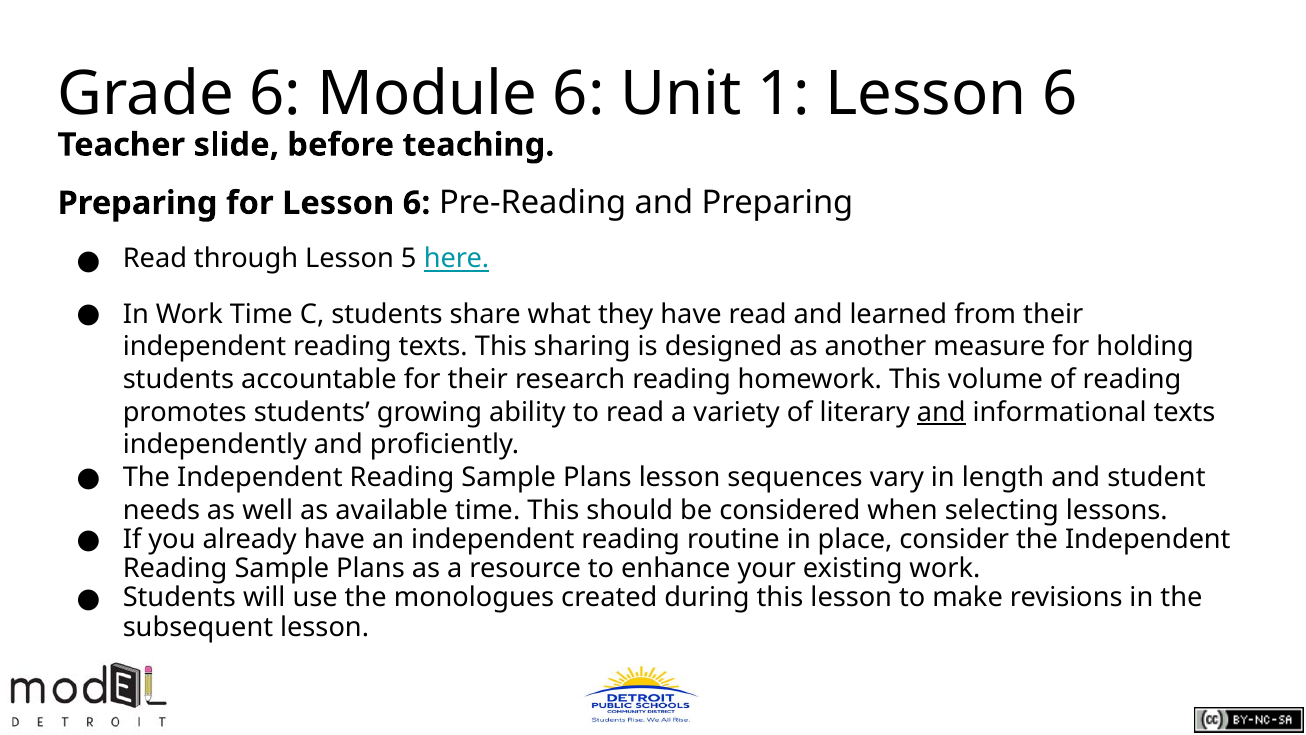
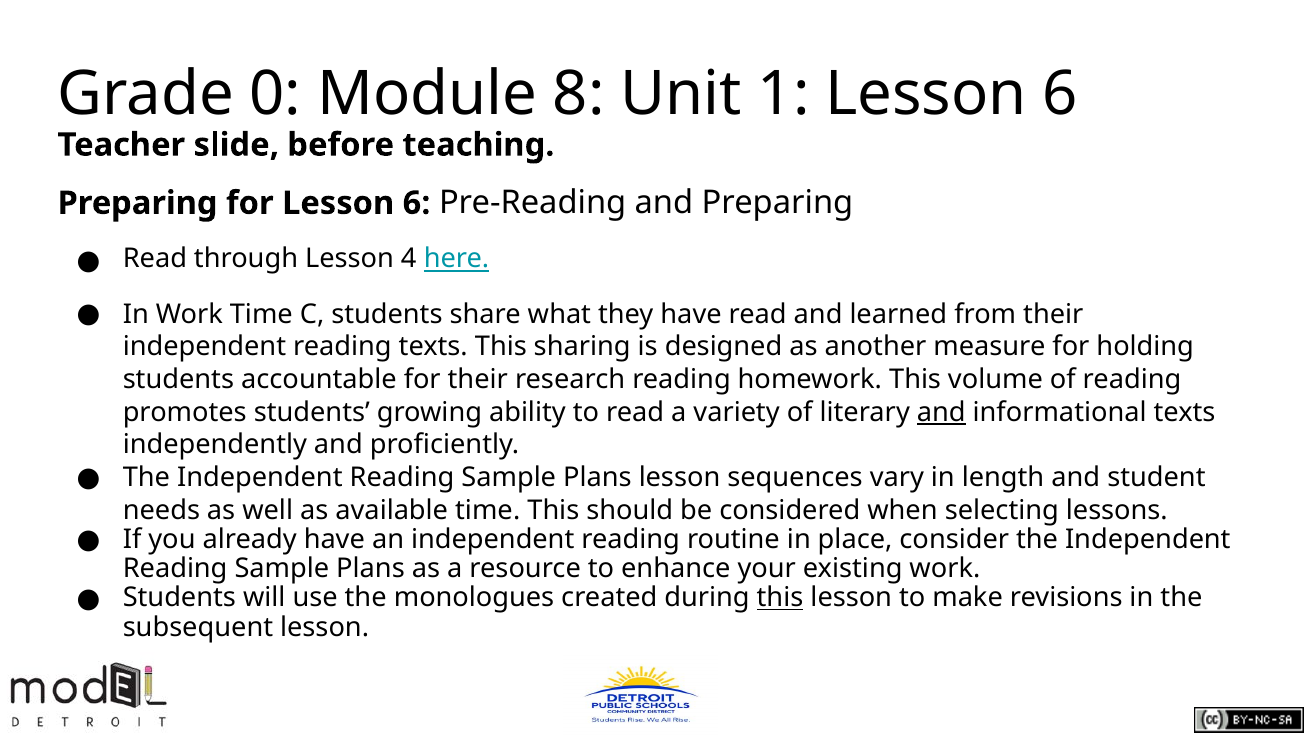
Grade 6: 6 -> 0 (276, 94)
Module 6: 6 -> 8 (579, 94)
5: 5 -> 4 (409, 259)
this underline: none -> present (780, 598)
